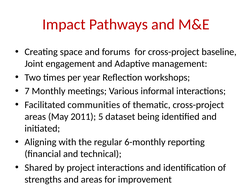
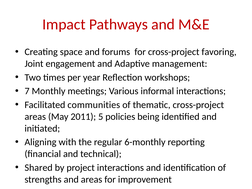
baseline: baseline -> favoring (219, 52)
dataset: dataset -> policies (120, 117)
